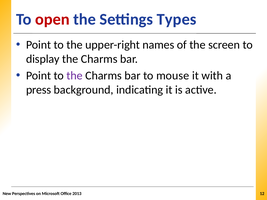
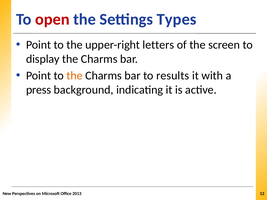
names: names -> letters (158, 45)
the colour: purple -> orange (75, 76)
mouse: mouse -> results (173, 76)
